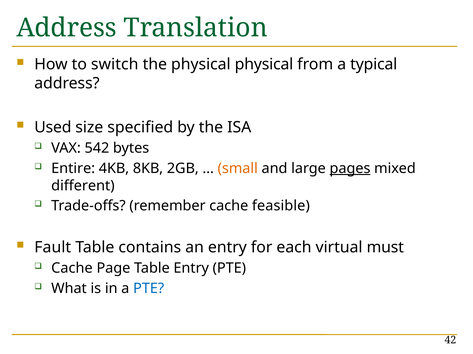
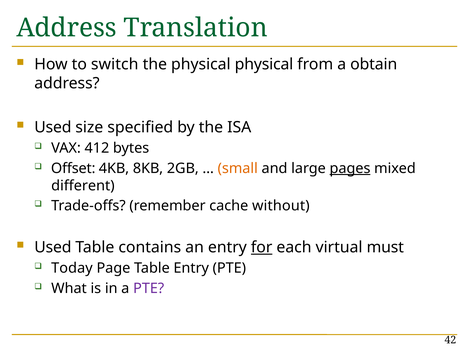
typical: typical -> obtain (374, 64)
542: 542 -> 412 (97, 148)
Entire: Entire -> Offset (73, 169)
feasible: feasible -> without (281, 206)
Fault: Fault -> Used (53, 248)
for underline: none -> present (262, 248)
Cache: Cache -> Today (72, 269)
PTE colour: blue -> purple (149, 289)
